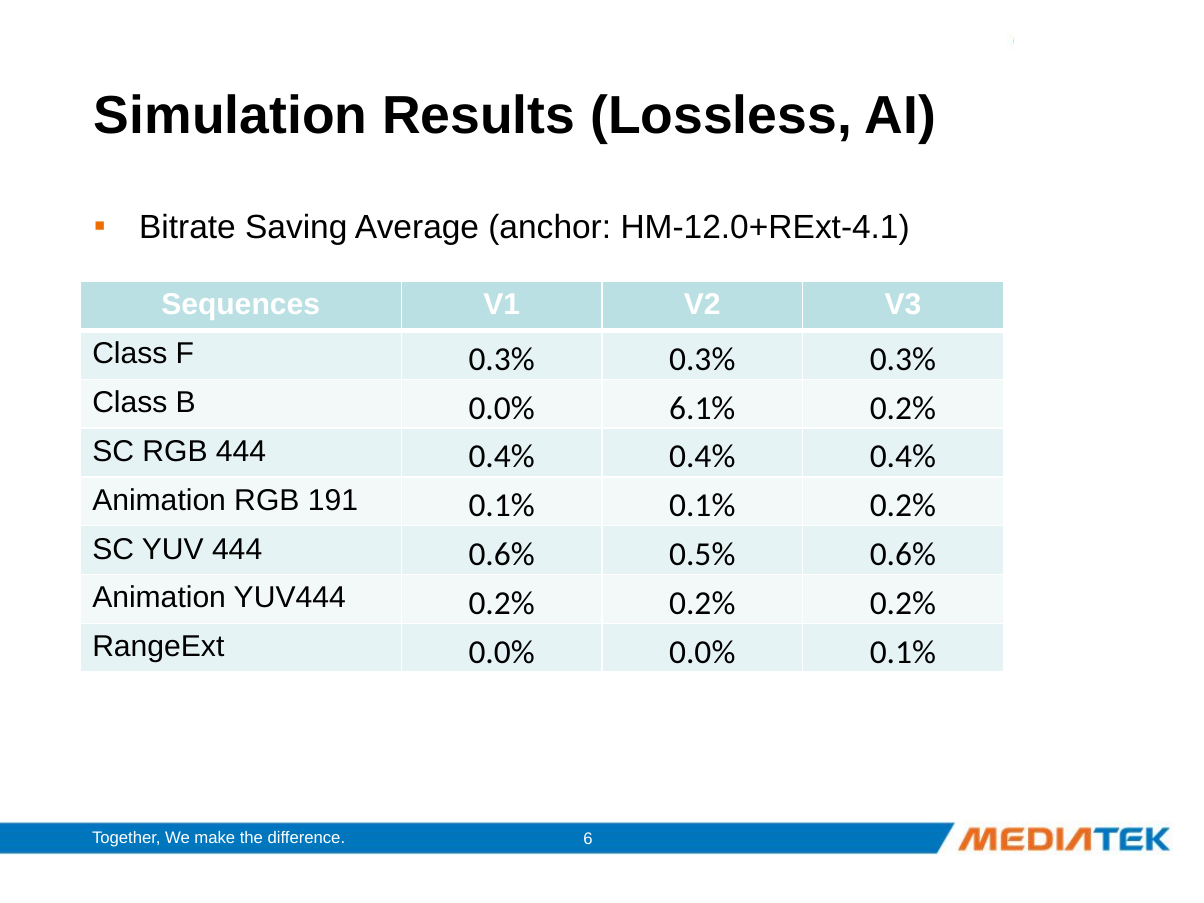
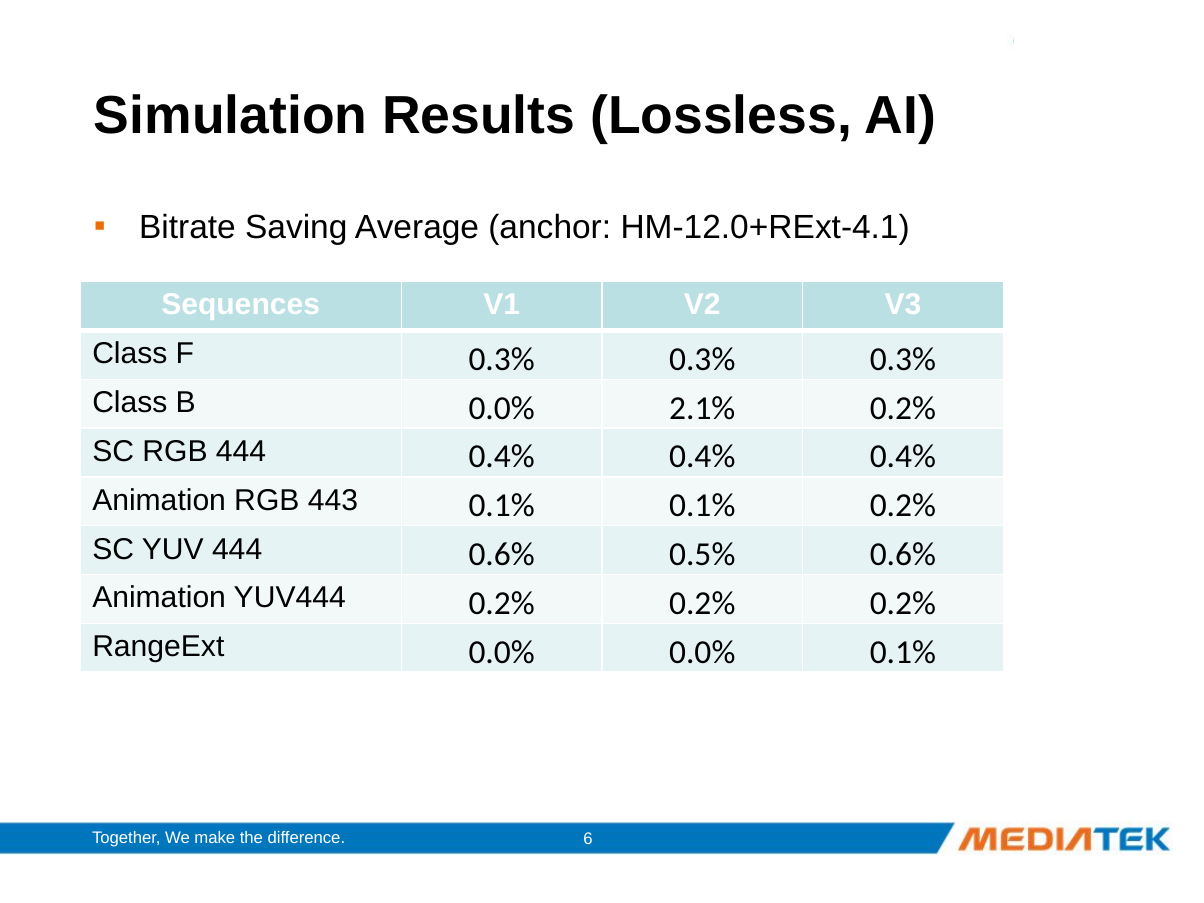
6.1%: 6.1% -> 2.1% (702, 408)
191: 191 -> 443 (333, 500)
